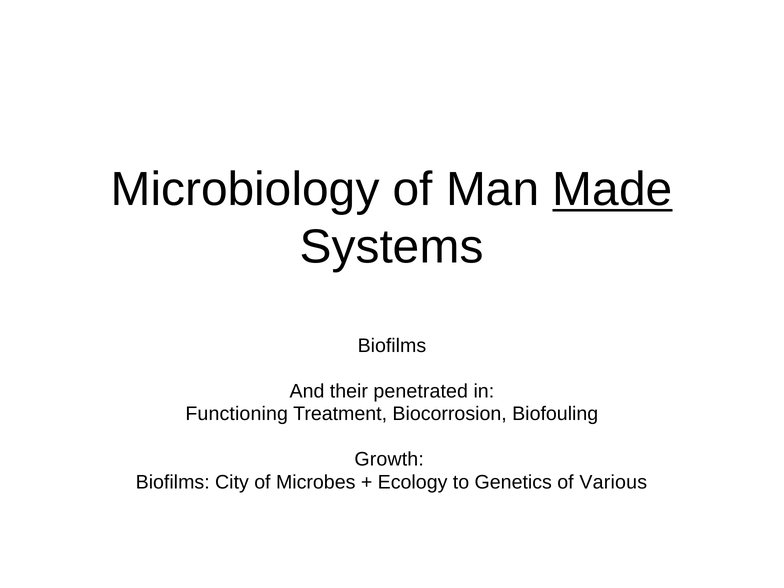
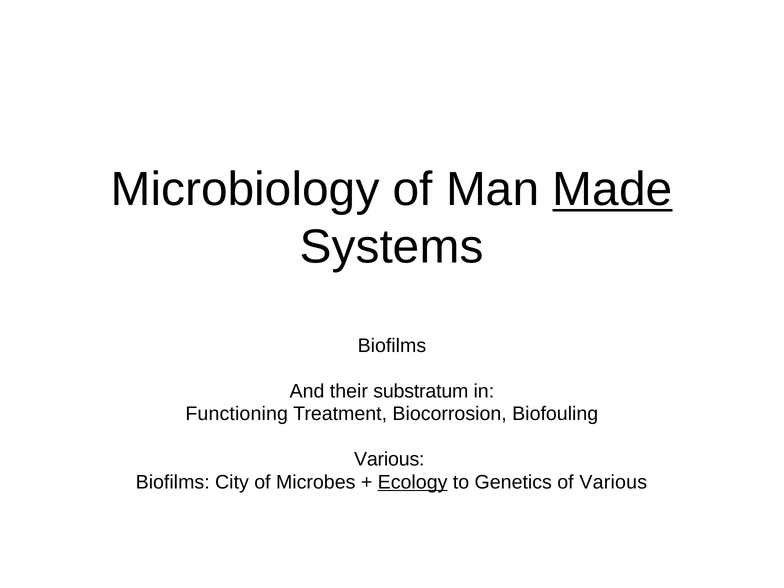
penetrated: penetrated -> substratum (421, 391)
Growth: Growth -> Various (389, 459)
Ecology underline: none -> present (413, 482)
